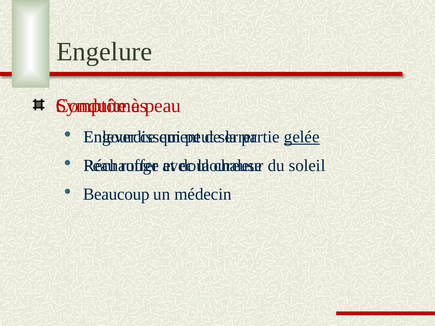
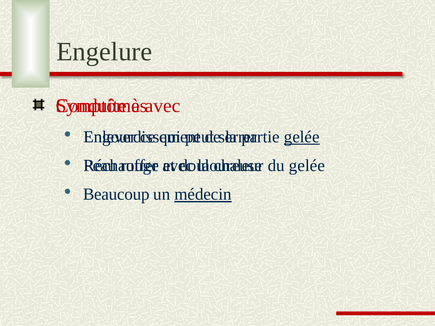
peau: peau -> avec (163, 106)
du soleil: soleil -> gelée (307, 166)
médecin underline: none -> present (203, 195)
